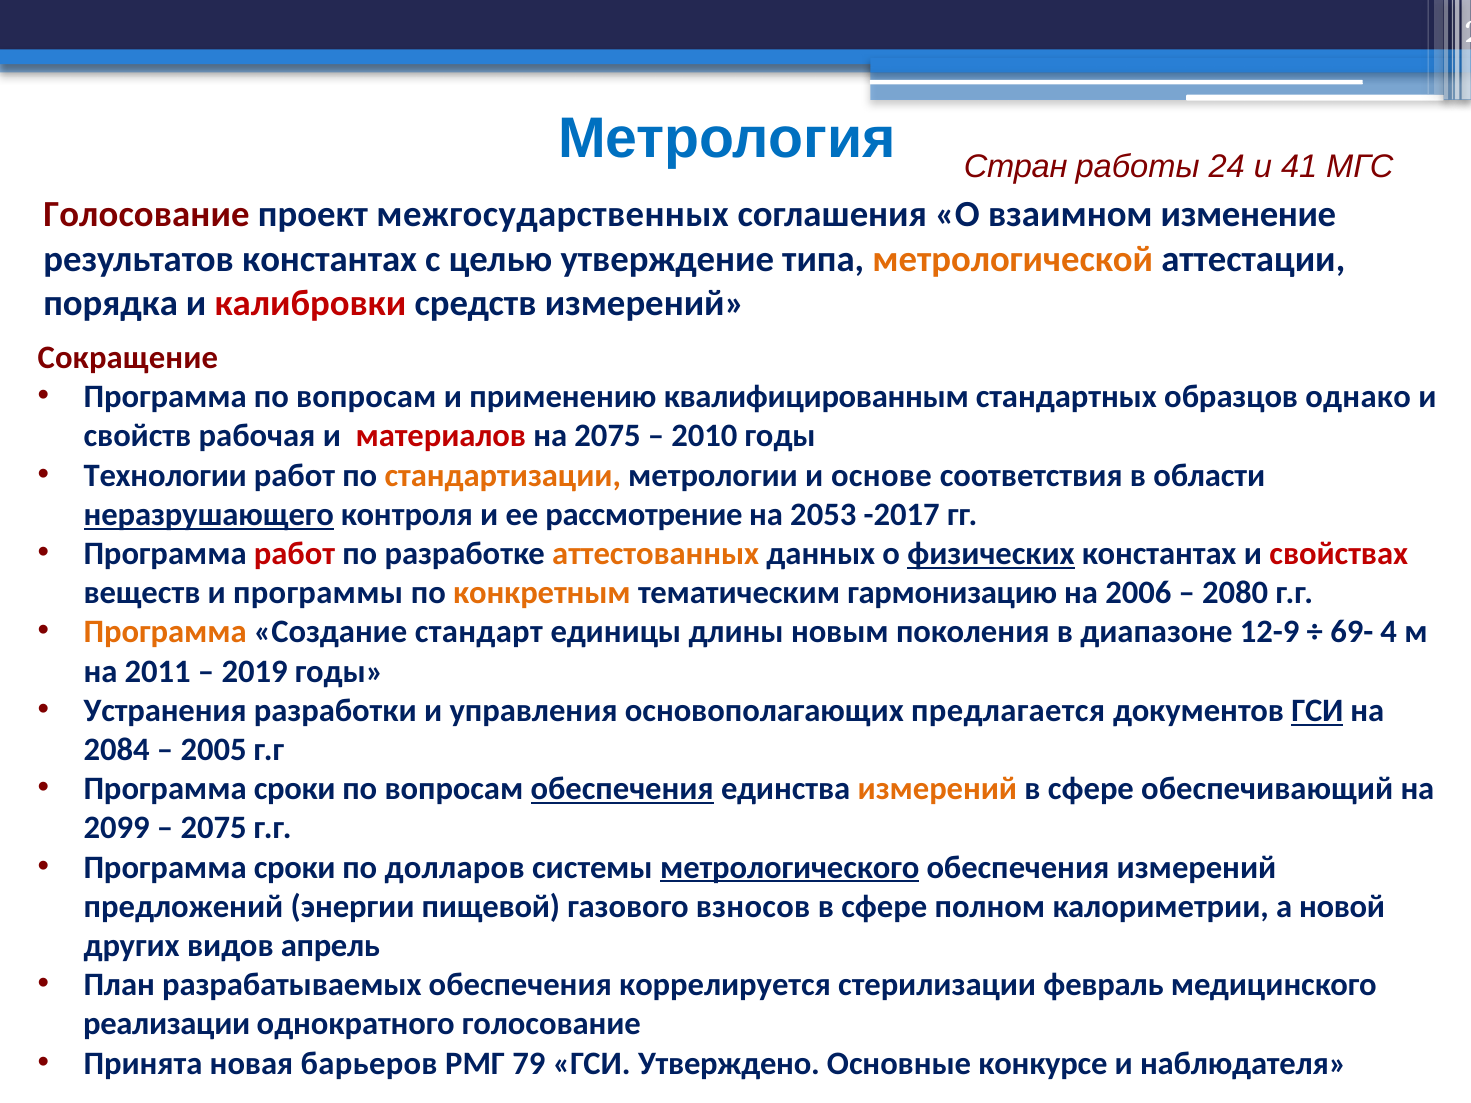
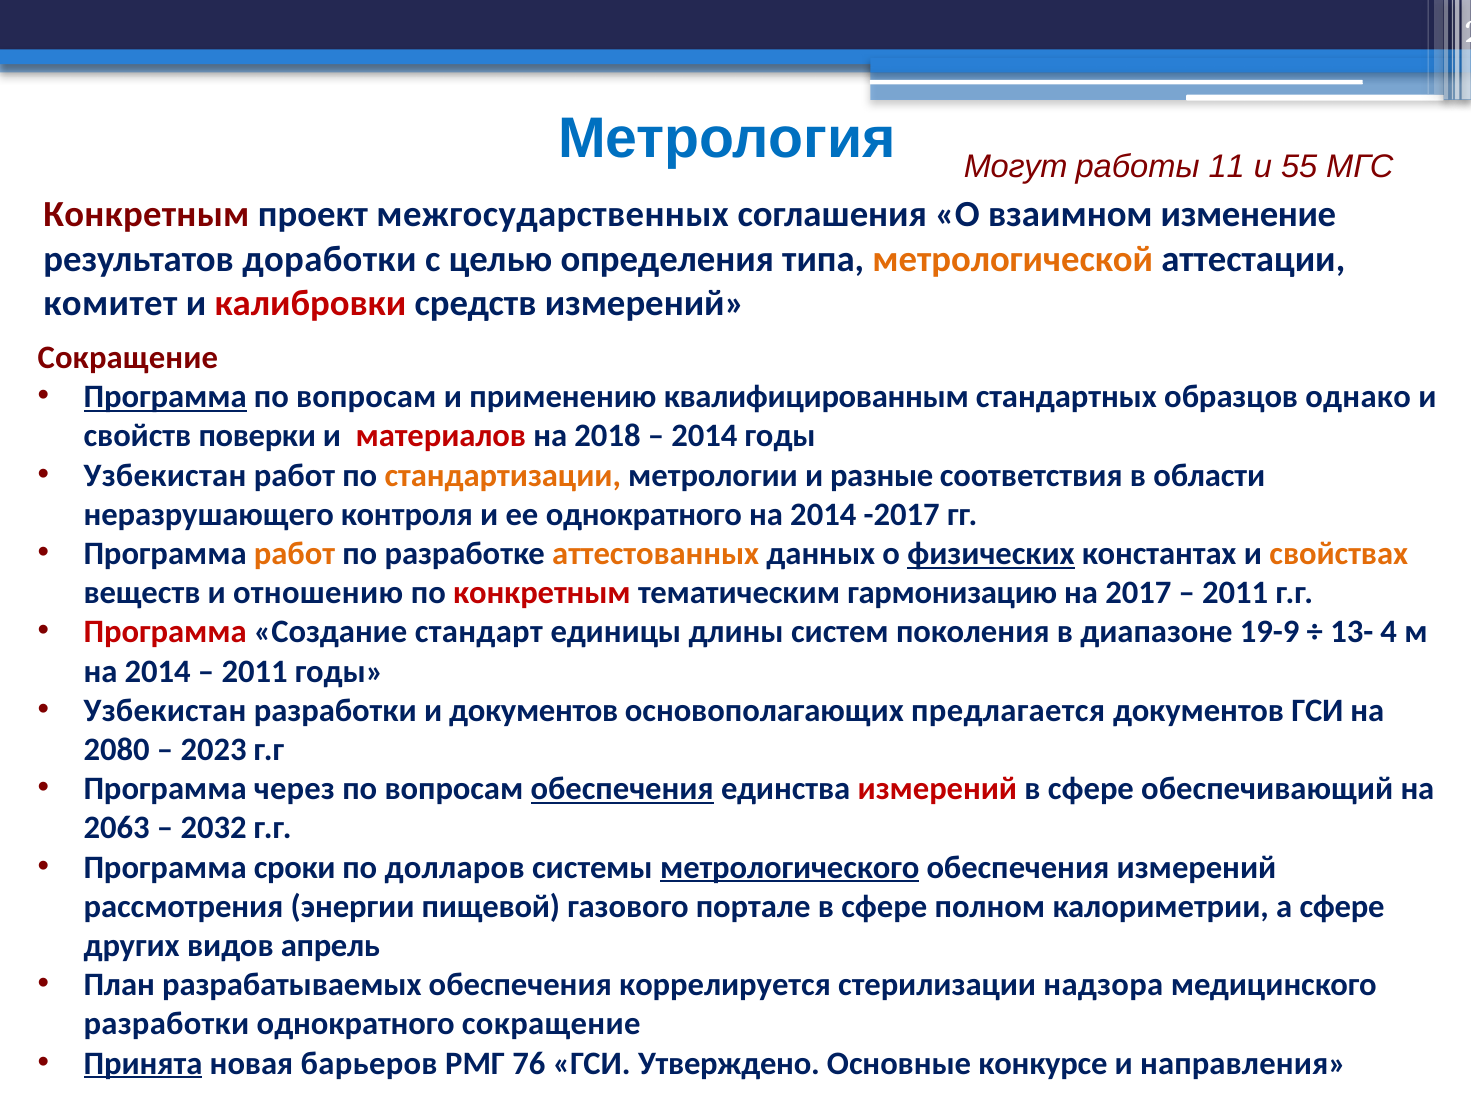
Стран: Стран -> Могут (1016, 167)
24: 24 -> 11 (1227, 167)
41: 41 -> 55 (1299, 167)
Голосование: Голосование -> Конкретным (146, 215)
результатов константах: константах -> доработки (329, 259)
утверждение: утверждение -> определения (667, 259)
порядка: порядка -> комитет (110, 303)
Программа underline: none -> present (165, 397)
рабочая: рабочая -> поверки (257, 436)
на 2075: 2075 -> 2018 (608, 436)
2010: 2010 -> 2014 (704, 436)
Технологии: Технологии -> Узбекистан (165, 475)
основе: основе -> разные (882, 475)
неразрушающего underline: present -> none (209, 515)
ее рассмотрение: рассмотрение -> однократного (644, 515)
2053: 2053 -> 2014 (823, 515)
работ colour: red -> orange (294, 554)
свойствах colour: red -> orange (1339, 554)
программы: программы -> отношению (318, 593)
конкретным colour: orange -> red (542, 593)
2006: 2006 -> 2017 (1138, 593)
2080: 2080 -> 2011 (1235, 593)
Программа colour: orange -> red (165, 632)
новым: новым -> систем (840, 632)
12-9: 12-9 -> 19-9 (1270, 632)
69-: 69- -> 13- (1352, 632)
2011: 2011 -> 2014 (158, 671)
2019: 2019 -> 2011 (255, 671)
Устранения: Устранения -> Узбекистан (165, 711)
и управления: управления -> документов (534, 711)
ГСИ underline: present -> none (1317, 711)
2084: 2084 -> 2080 (117, 750)
2005: 2005 -> 2023 (214, 750)
сроки: сроки -> через (294, 789)
измерений colour: orange -> red (937, 789)
2099: 2099 -> 2063 (117, 828)
2075: 2075 -> 2032 (214, 828)
предложений: предложений -> рассмотрения (184, 907)
взносов: взносов -> портале (753, 907)
а новой: новой -> сфере (1342, 907)
февраль: февраль -> надзора (1103, 985)
реализации: реализации -> разработки (166, 1024)
однократного голосование: голосование -> сокращение (551, 1024)
Принята underline: none -> present (143, 1064)
79: 79 -> 76 (529, 1064)
наблюдателя: наблюдателя -> направления (1243, 1064)
